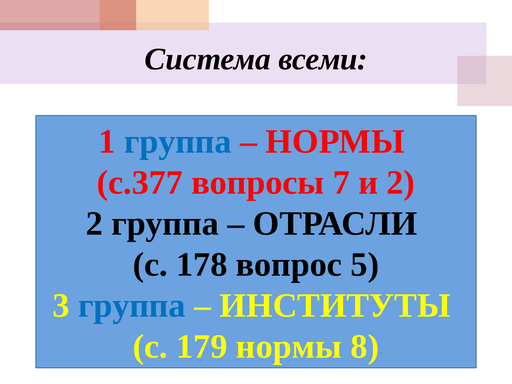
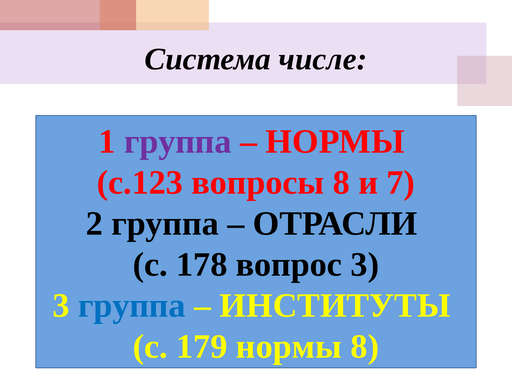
всеми: всеми -> числе (323, 59)
группа colour: blue -> purple (178, 142)
с.377: с.377 -> с.123 (140, 183)
вопросы 7: 7 -> 8 (341, 183)
и 2: 2 -> 7 (401, 183)
вопрос 5: 5 -> 3 (365, 264)
